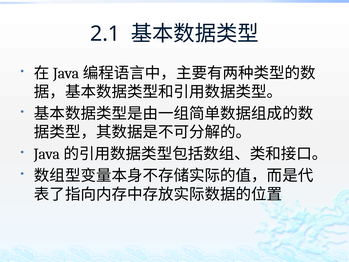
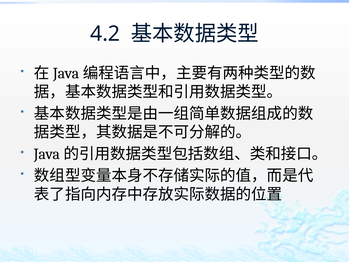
2.1: 2.1 -> 4.2 (105, 34)
